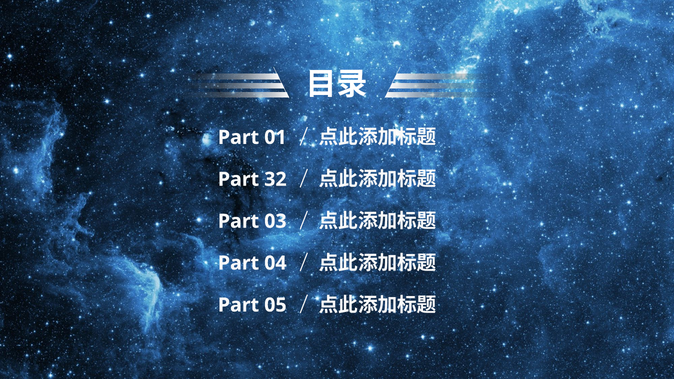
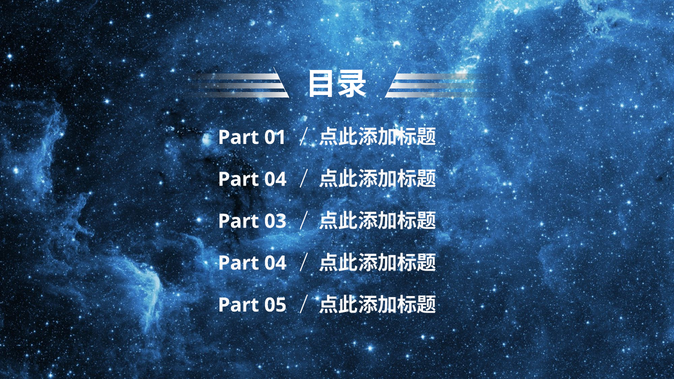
32: 32 -> 04 (275, 179)
